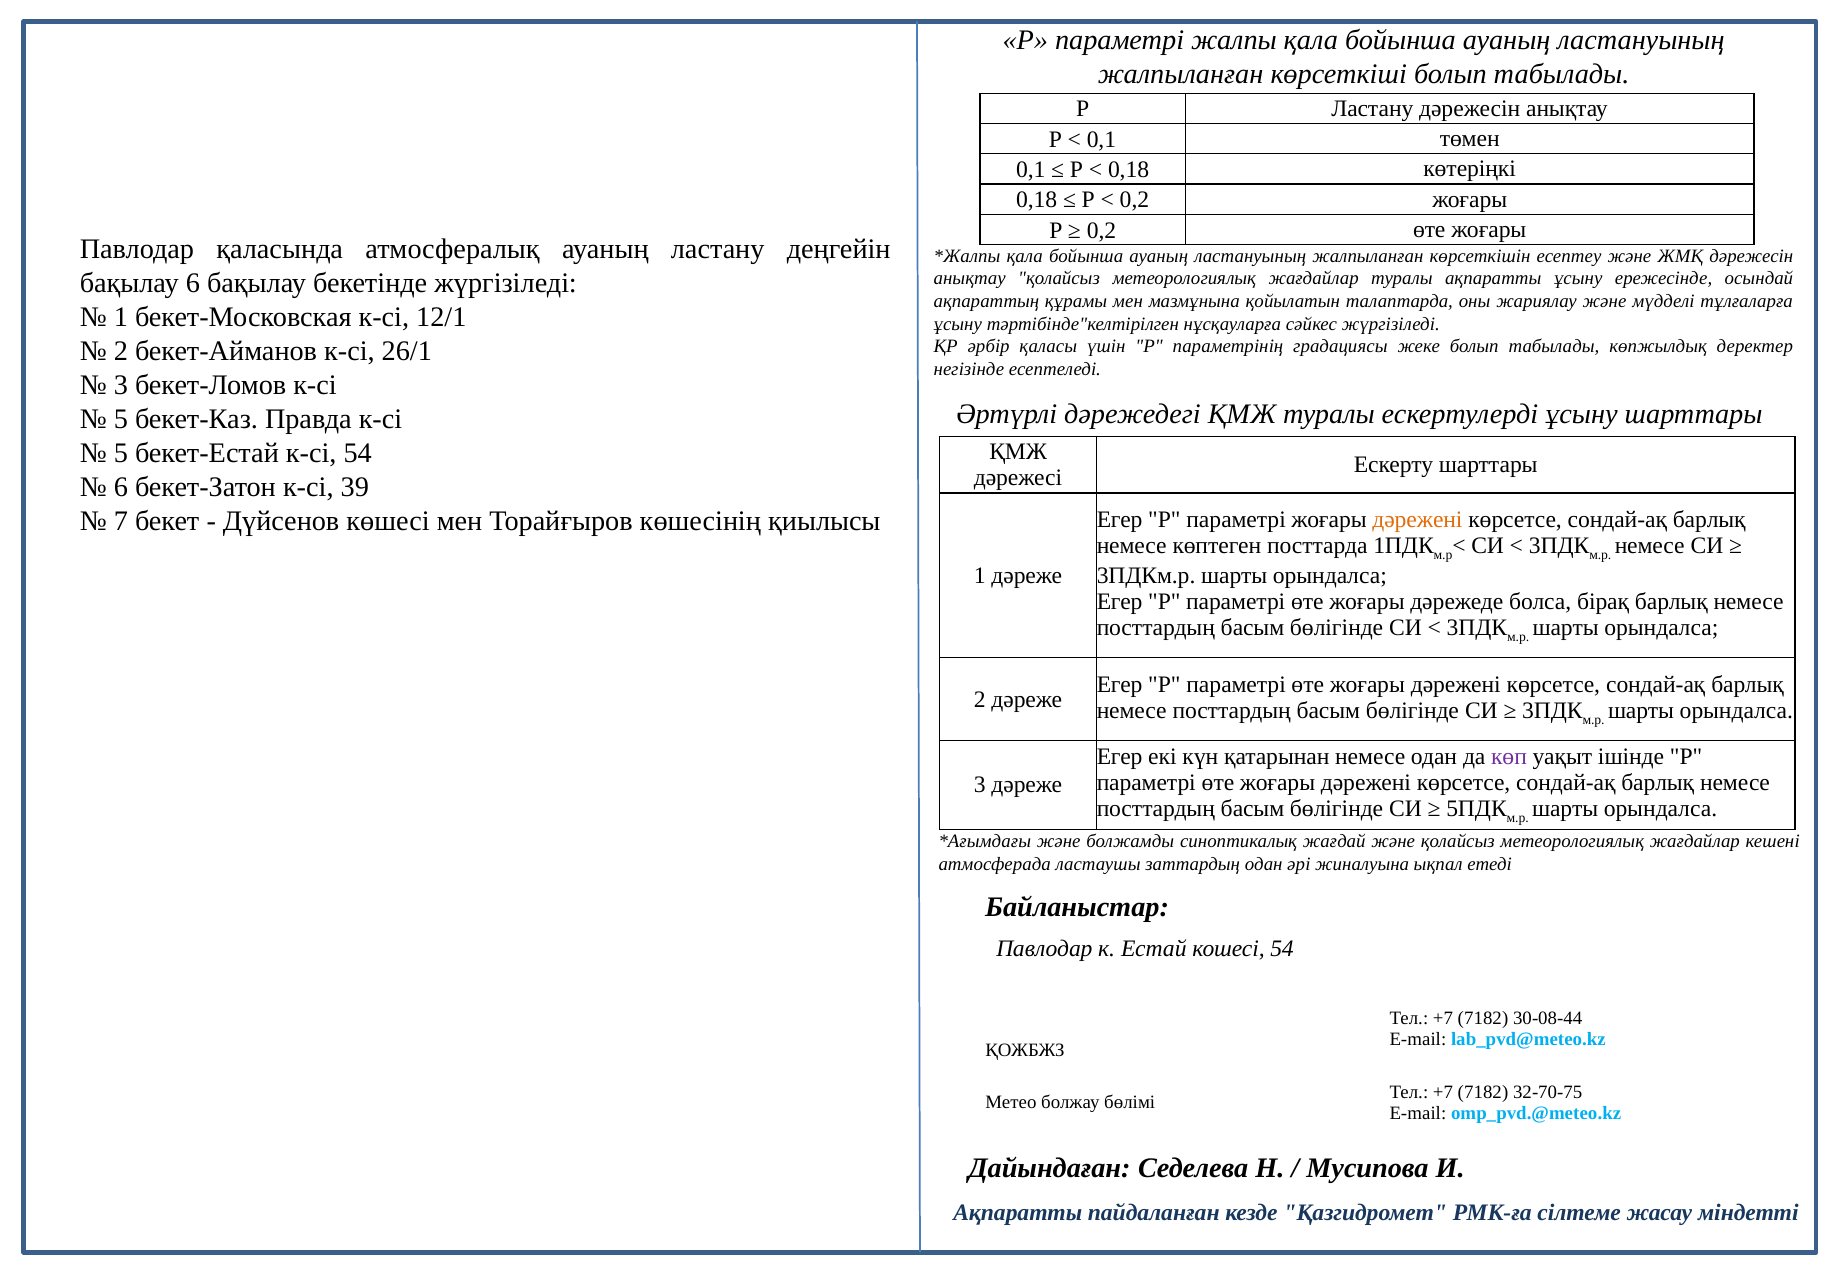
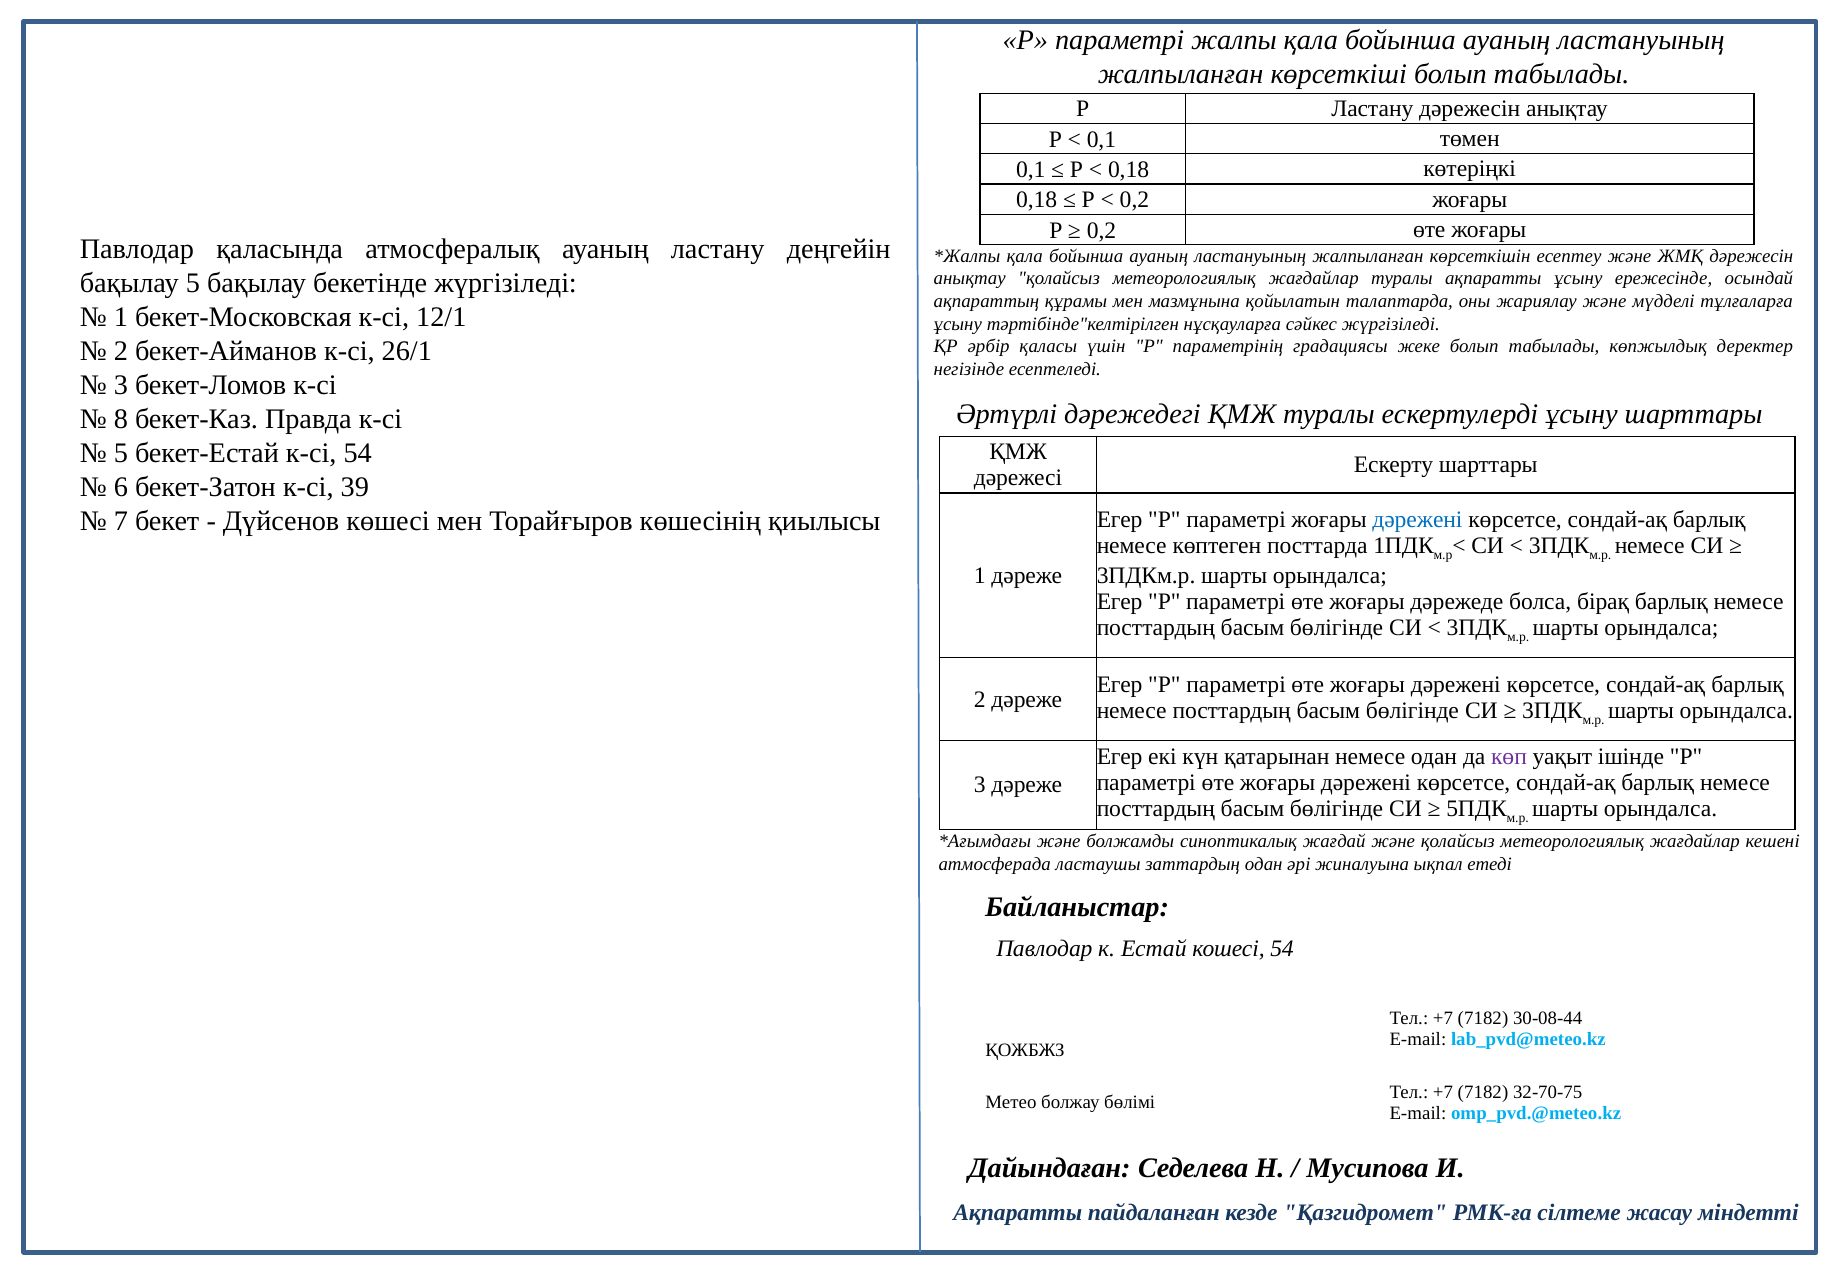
бақылау 6: 6 -> 5 (193, 283)
5: 5 -> 8 (121, 419)
дәрежені colour: orange -> blue (1417, 520)
